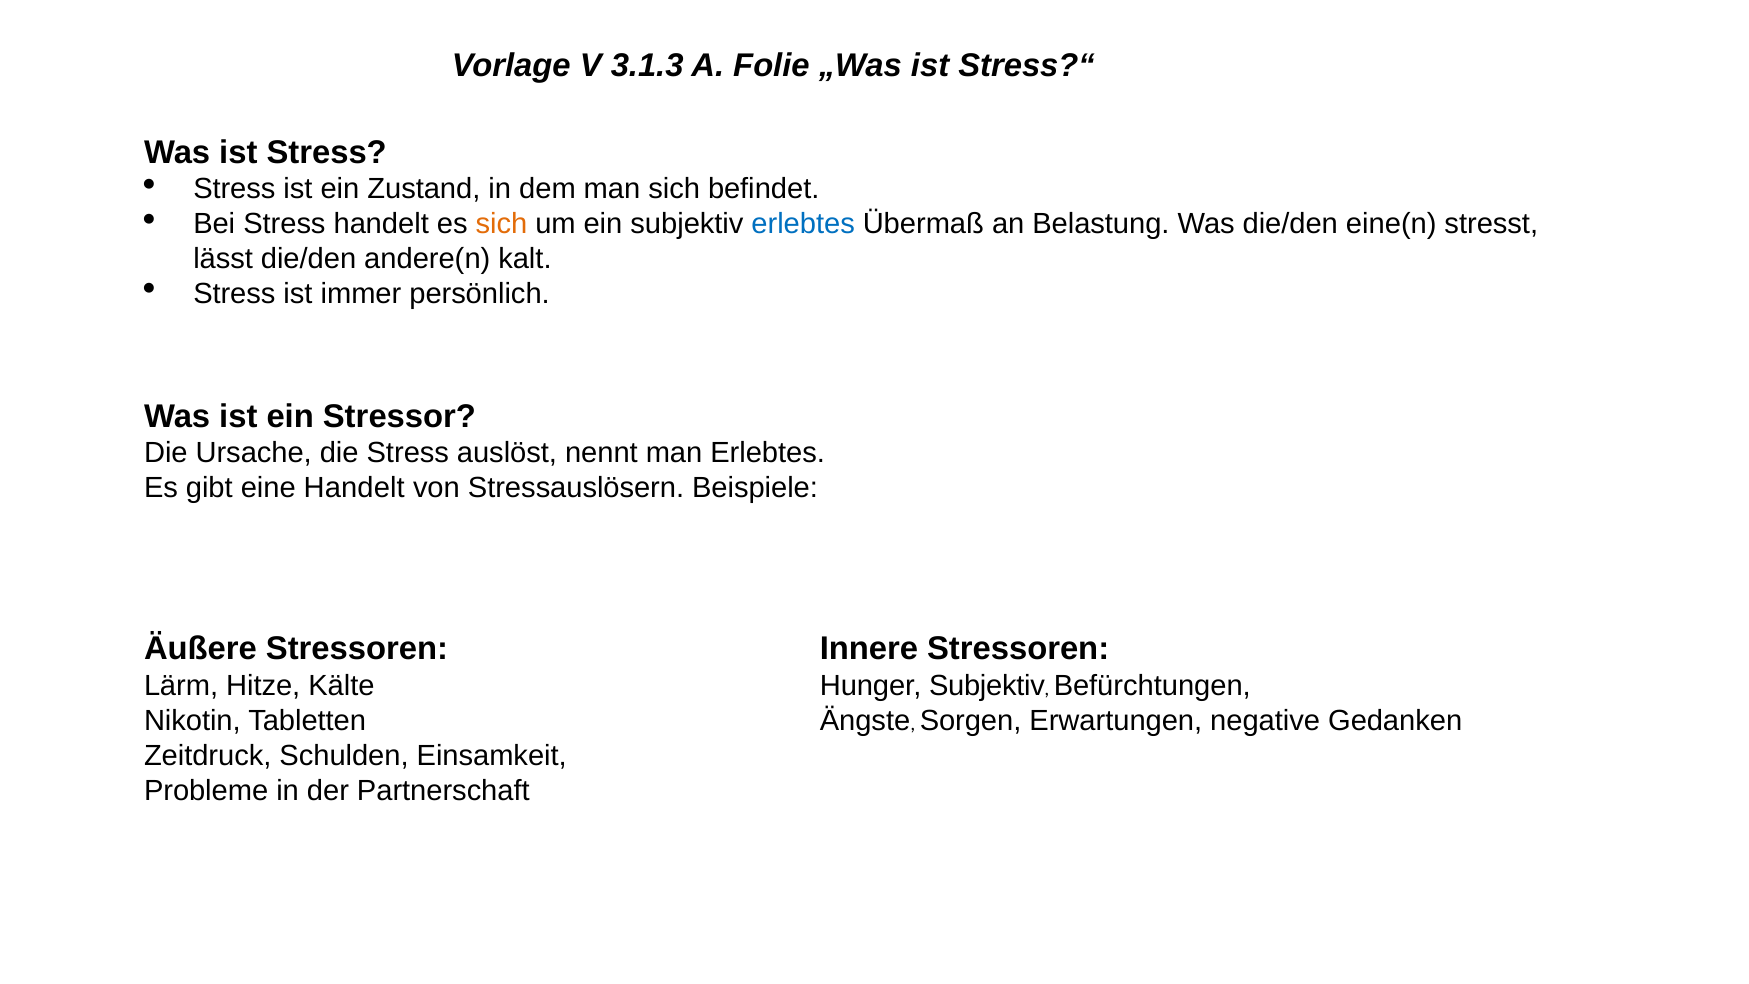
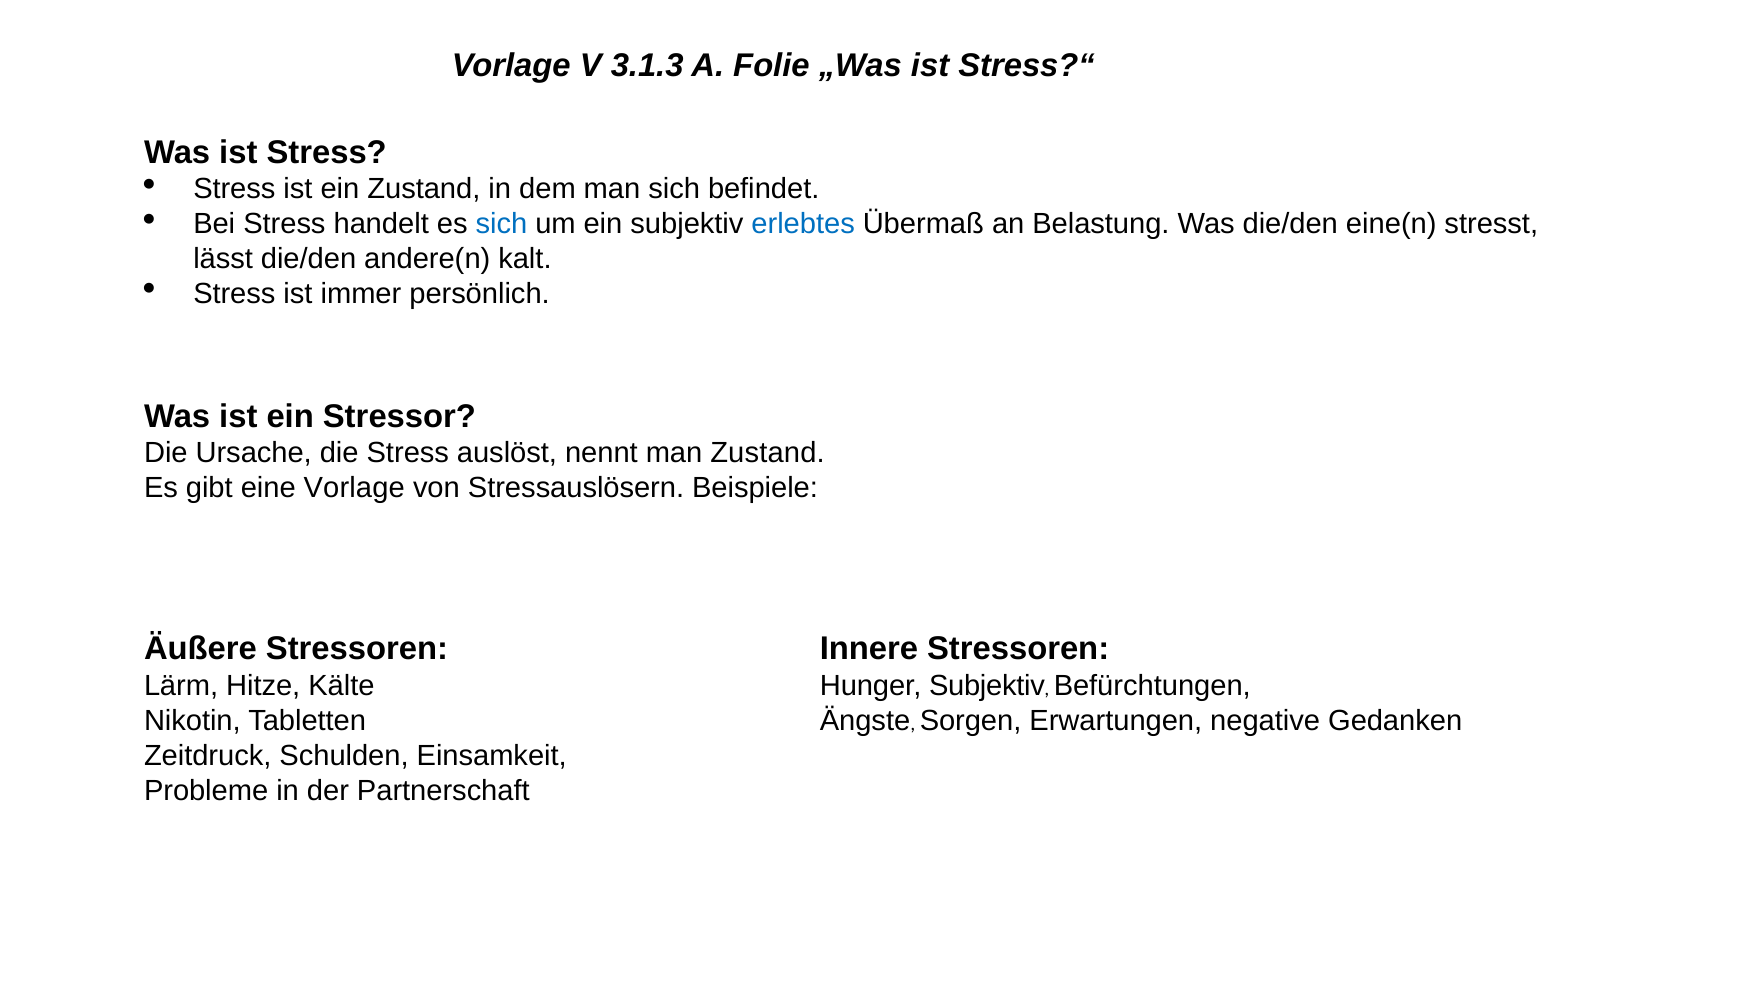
sich colour: orange -> blue (501, 224)
man Erlebtes: Erlebtes -> Zustand (768, 453)
eine Handelt: Handelt -> Vorlage (354, 488)
